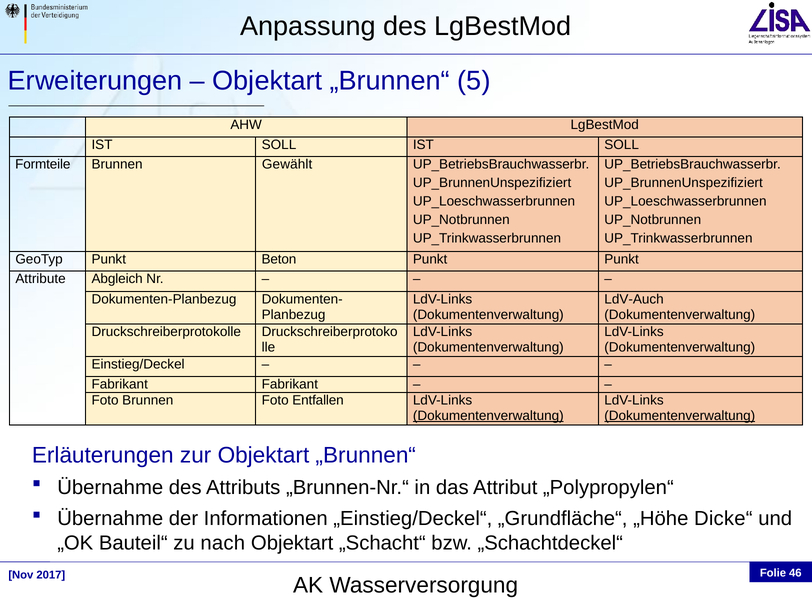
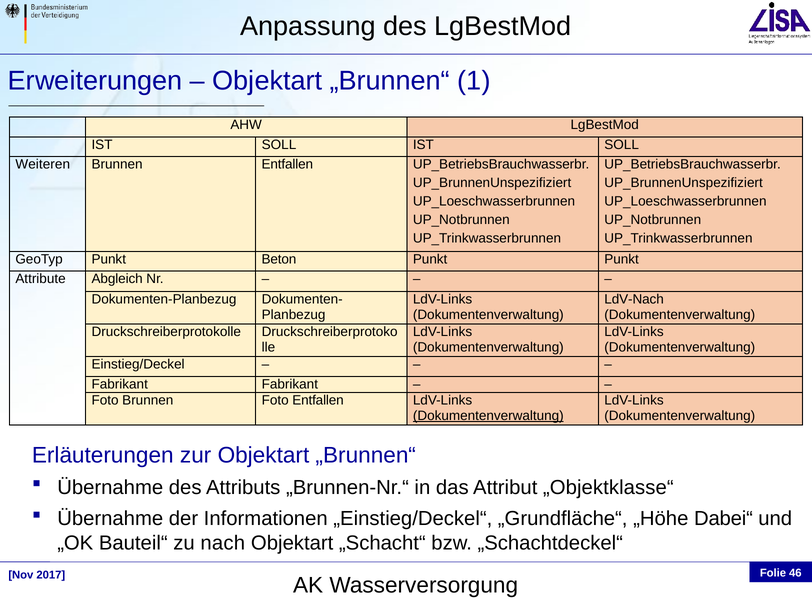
5: 5 -> 1 (474, 81)
Formteile: Formteile -> Weiteren (43, 164)
Brunnen Gewählt: Gewählt -> Entfallen (287, 164)
LdV-Auch: LdV-Auch -> LdV-Nach (634, 299)
Dokumentenverwaltung underline: present -> none (680, 416)
„Polypropylen“: „Polypropylen“ -> „Objektklasse“ (608, 488)
Dicke“: Dicke“ -> Dabei“ (723, 519)
